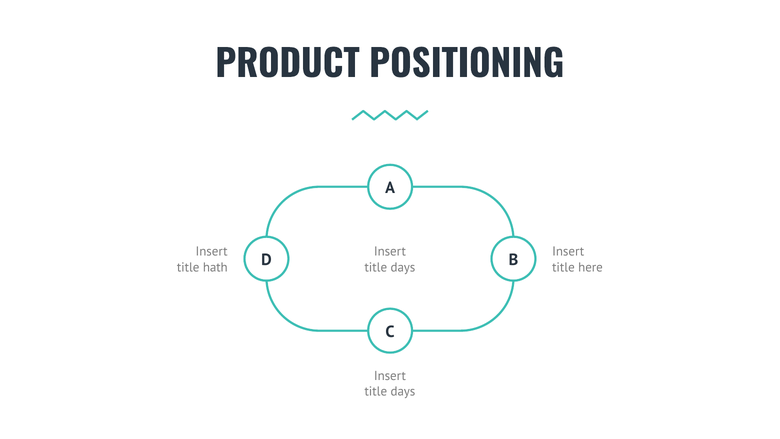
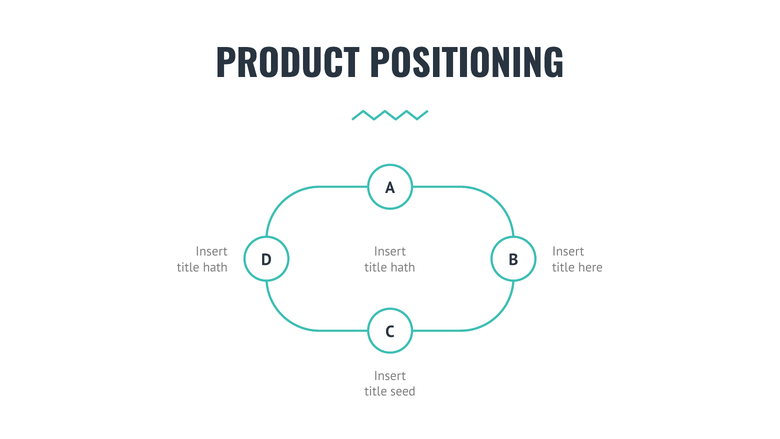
days: days -> hath (403, 267)
days: days -> seed (403, 391)
